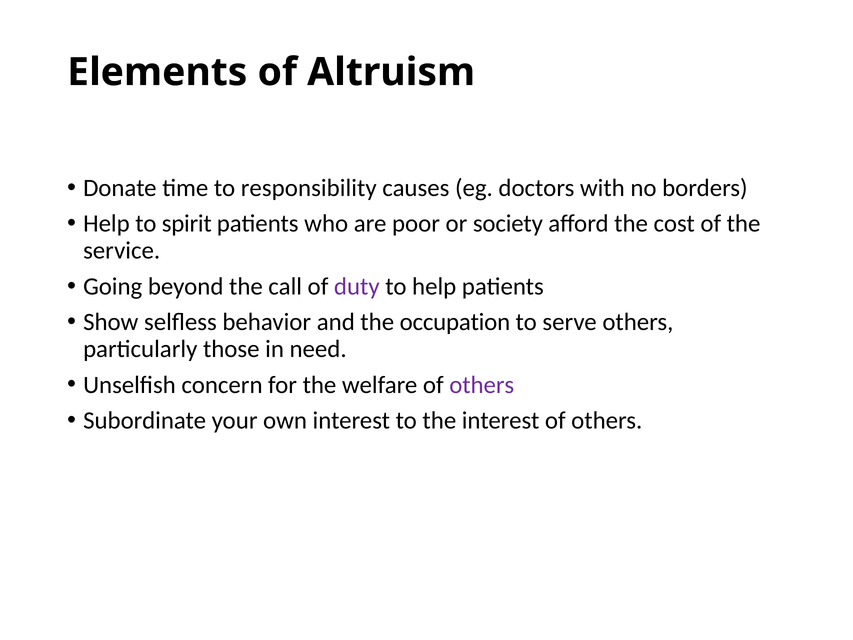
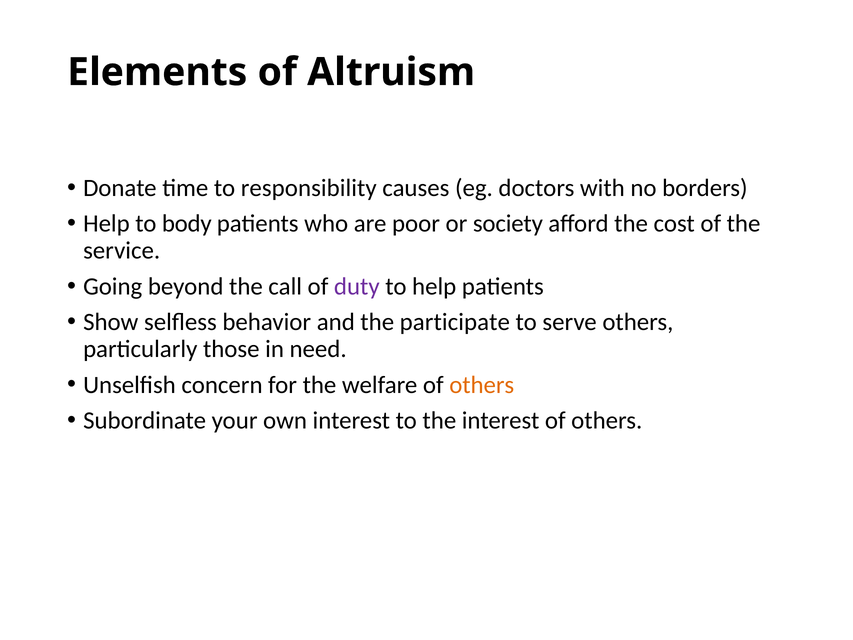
spirit: spirit -> body (187, 224)
occupation: occupation -> participate (455, 322)
others colour: purple -> orange (482, 385)
